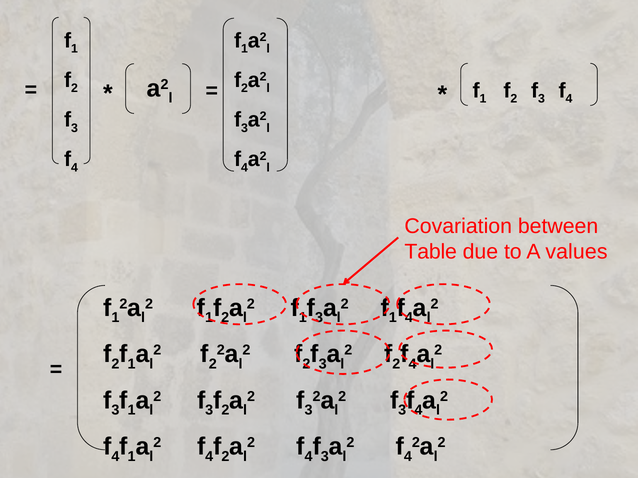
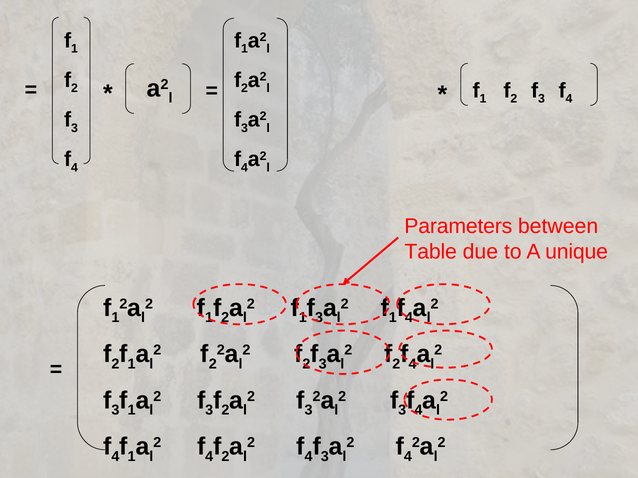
Covariation: Covariation -> Parameters (458, 226)
values: values -> unique (577, 252)
